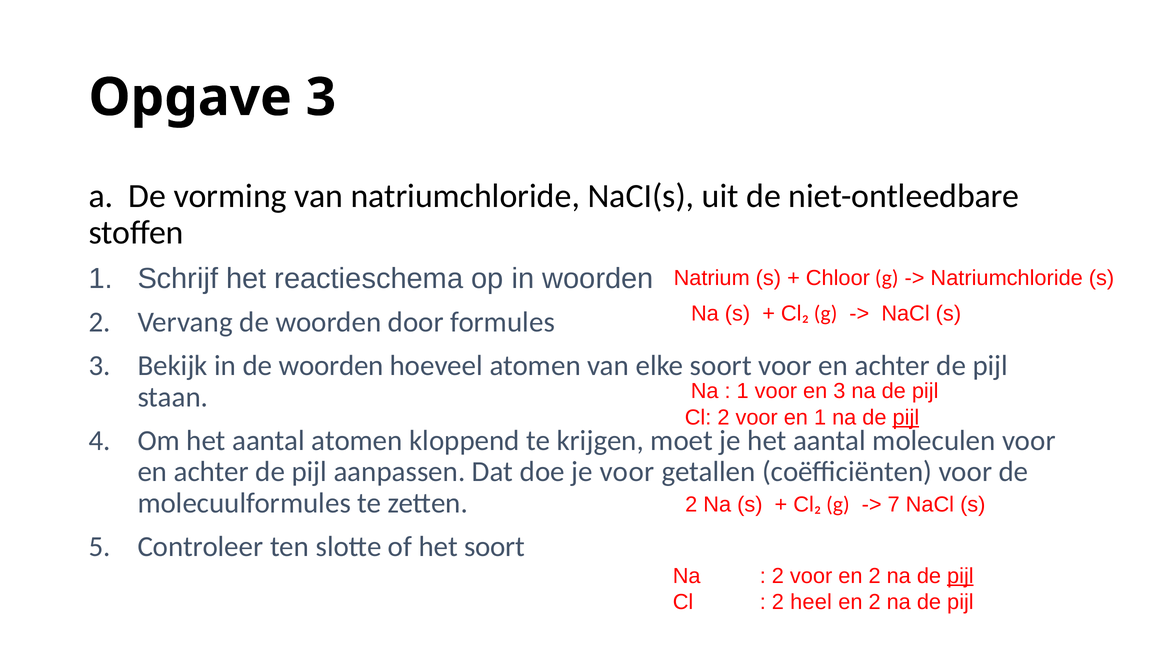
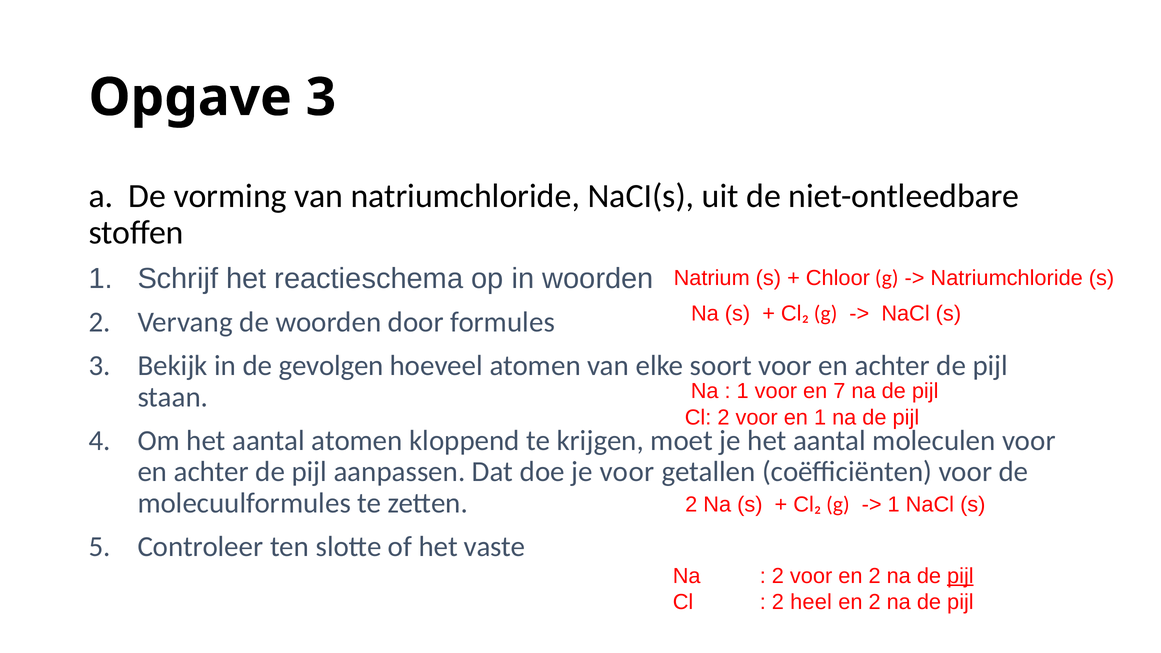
in de woorden: woorden -> gevolgen (331, 366)
en 3: 3 -> 7 (839, 391)
pijl underline: present -> none (906, 417)
7: 7 -> 1 (894, 504)
het soort: soort -> vaste (495, 547)
